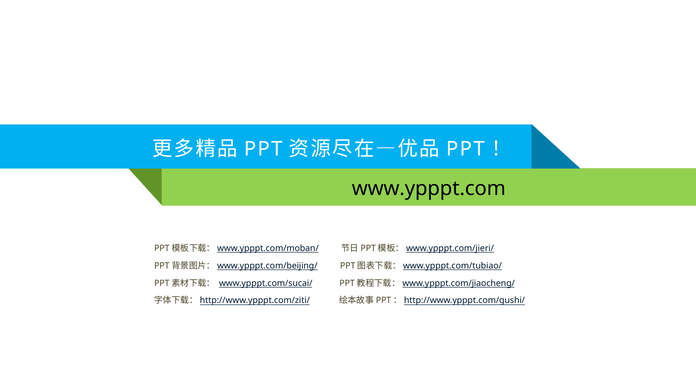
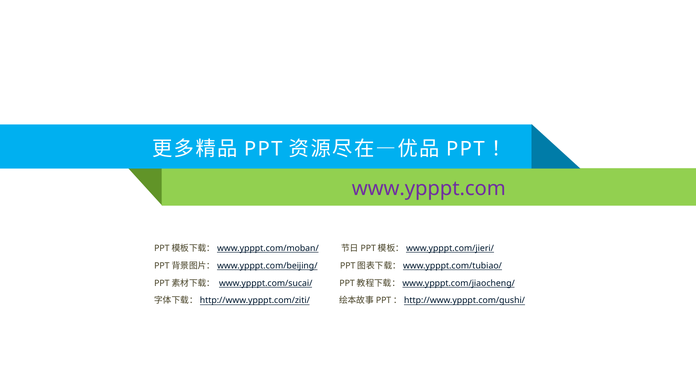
www.ypppt.com colour: black -> purple (429, 189)
